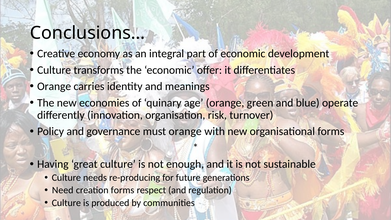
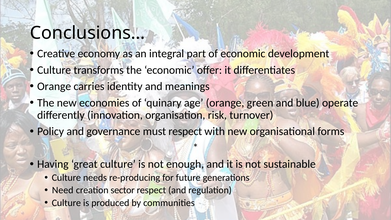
must orange: orange -> respect (185, 131)
creation forms: forms -> sector (123, 190)
